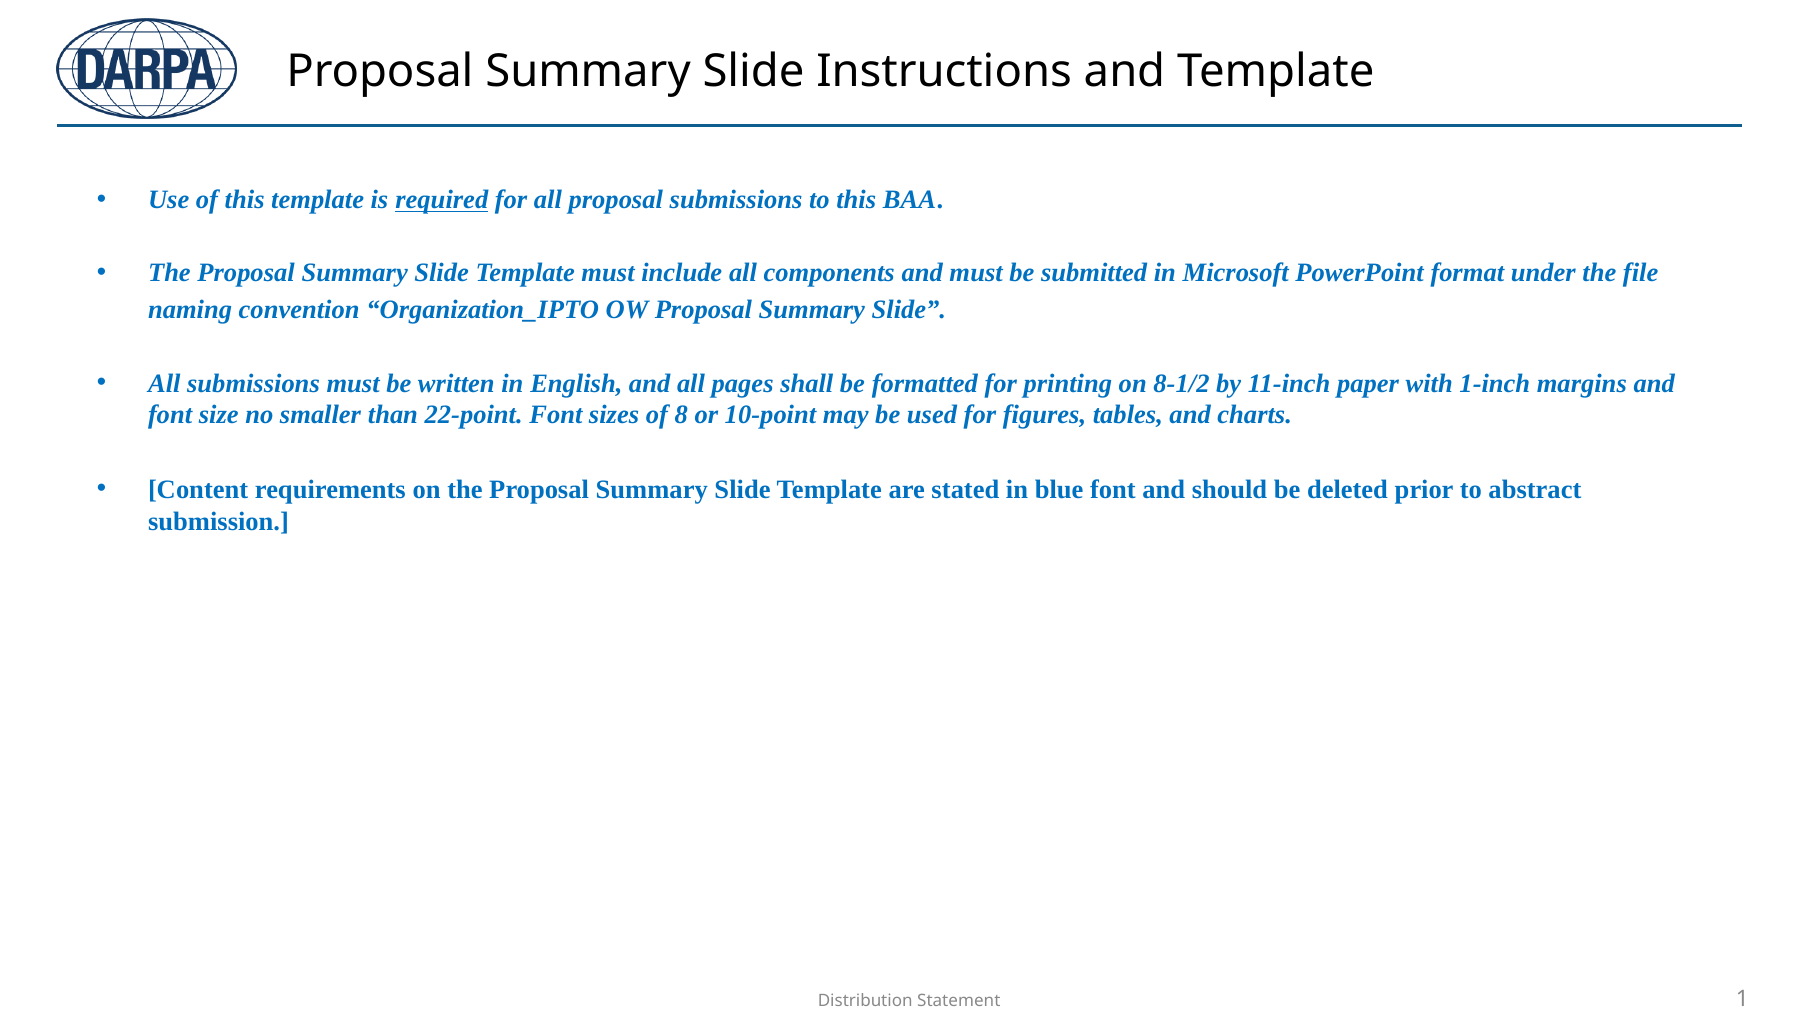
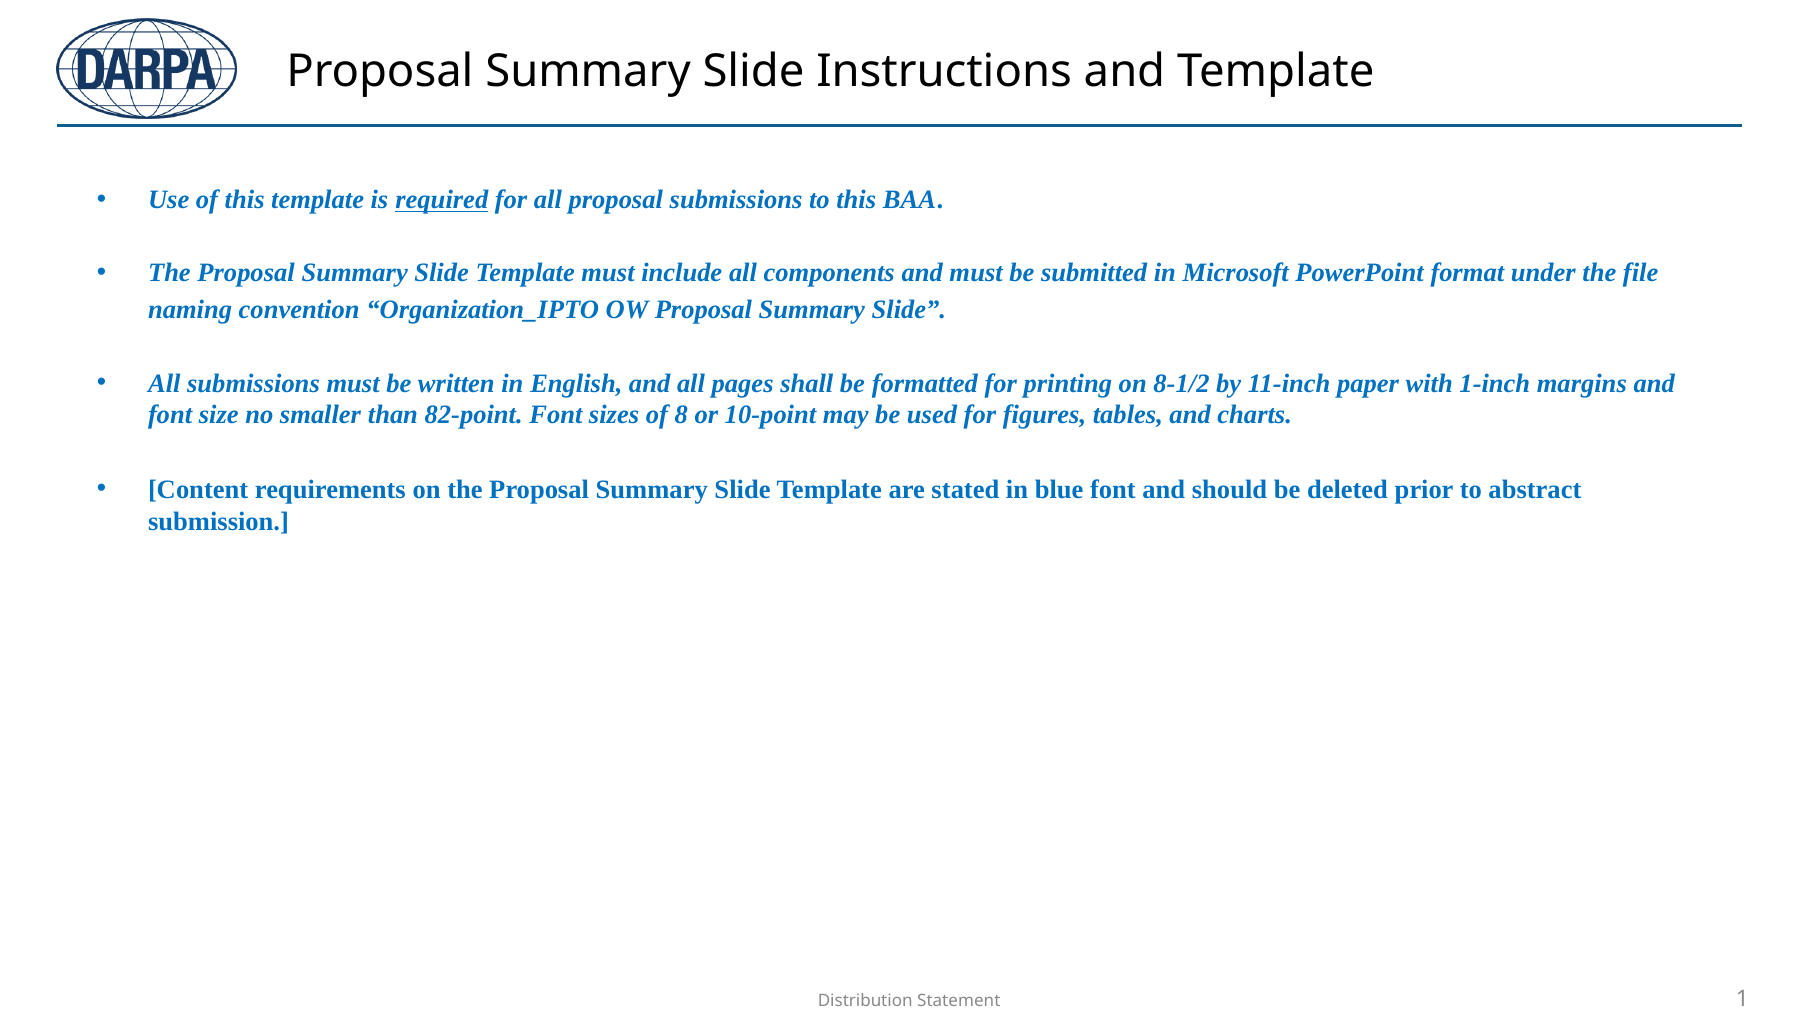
22-point: 22-point -> 82-point (474, 415)
